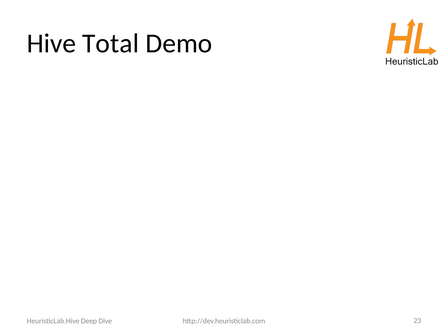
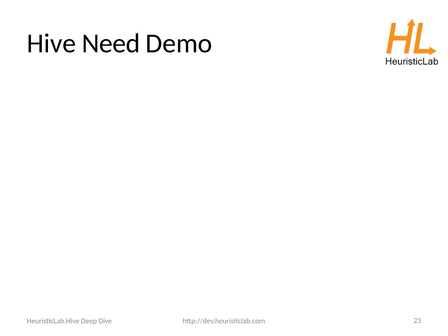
Total: Total -> Need (111, 43)
